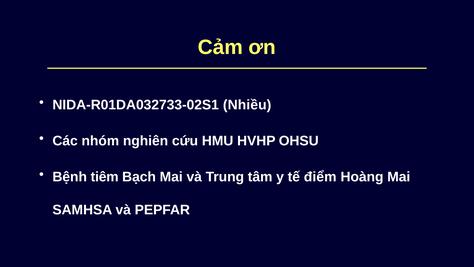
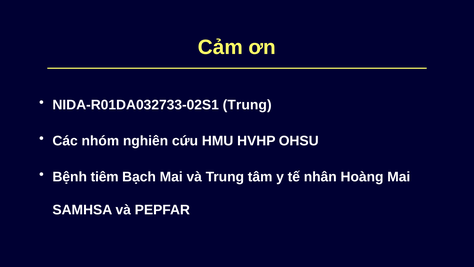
NIDA-R01DA032733-02S1 Nhiều: Nhiều -> Trung (247, 105)
điểm: điểm -> nhân (320, 177)
